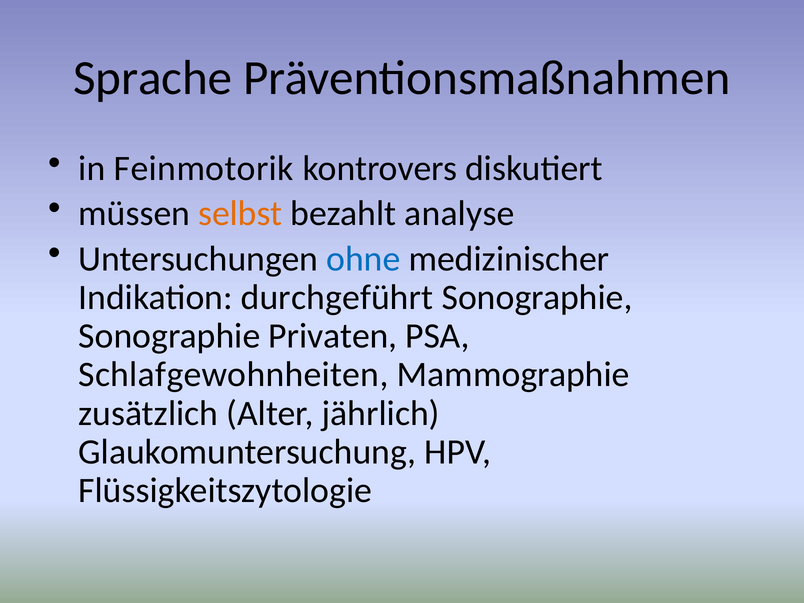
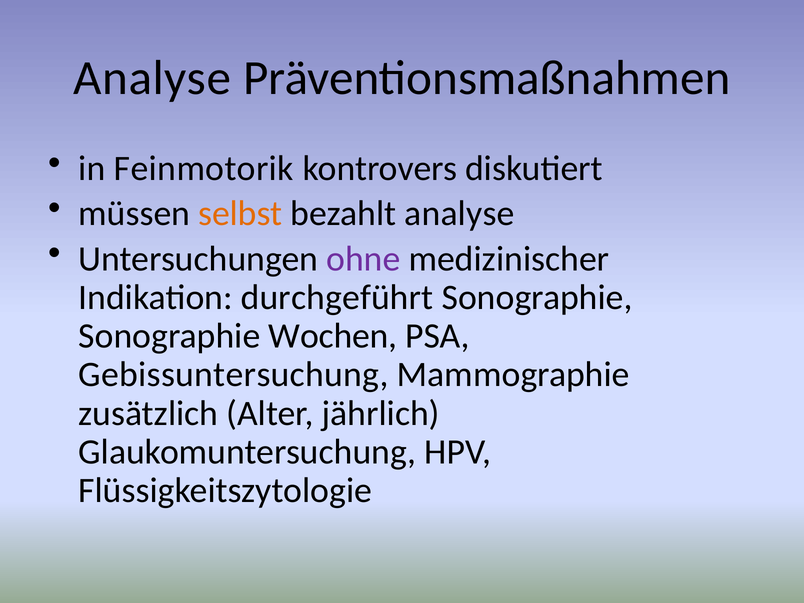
Sprache: Sprache -> Analyse (152, 78)
ohne colour: blue -> purple (363, 259)
Privaten: Privaten -> Wochen (333, 336)
Schlafgewohnheiten: Schlafgewohnheiten -> Gebissuntersuchung (233, 375)
